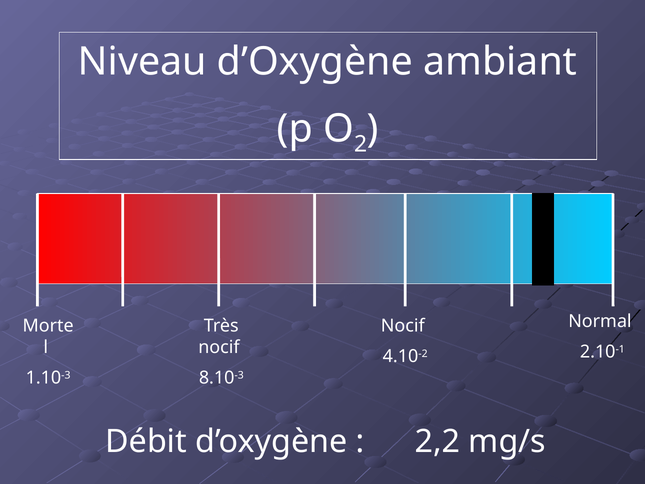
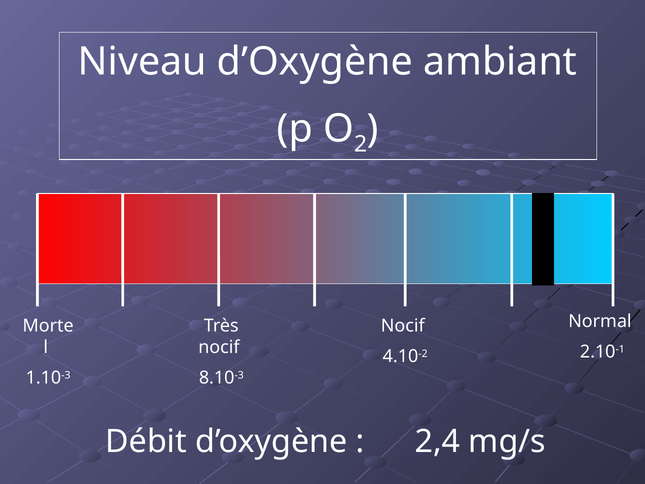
2,2: 2,2 -> 2,4 (437, 441)
